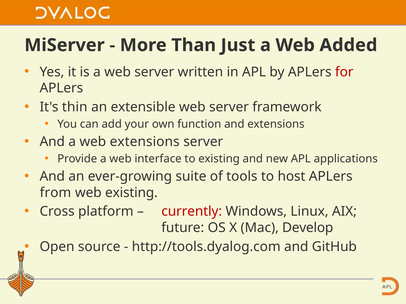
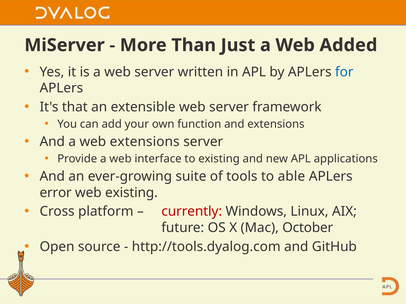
for colour: red -> blue (344, 72)
thin: thin -> that (75, 107)
host: host -> able (291, 177)
from: from -> error (56, 193)
Develop: Develop -> October (308, 228)
